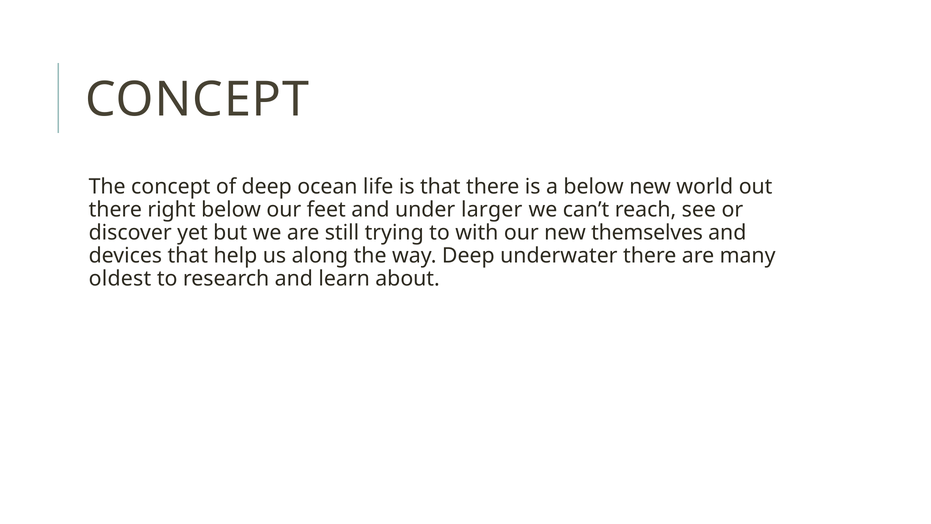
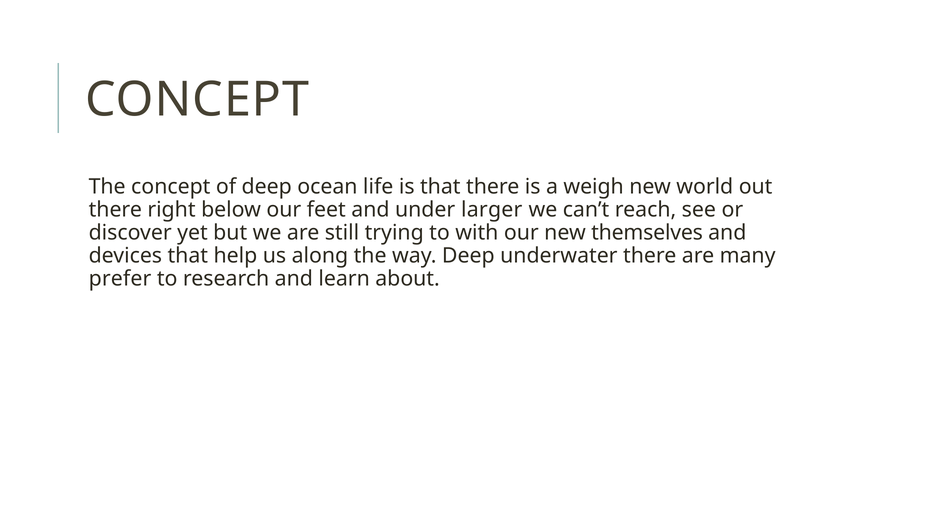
a below: below -> weigh (594, 187)
oldest: oldest -> prefer (120, 279)
